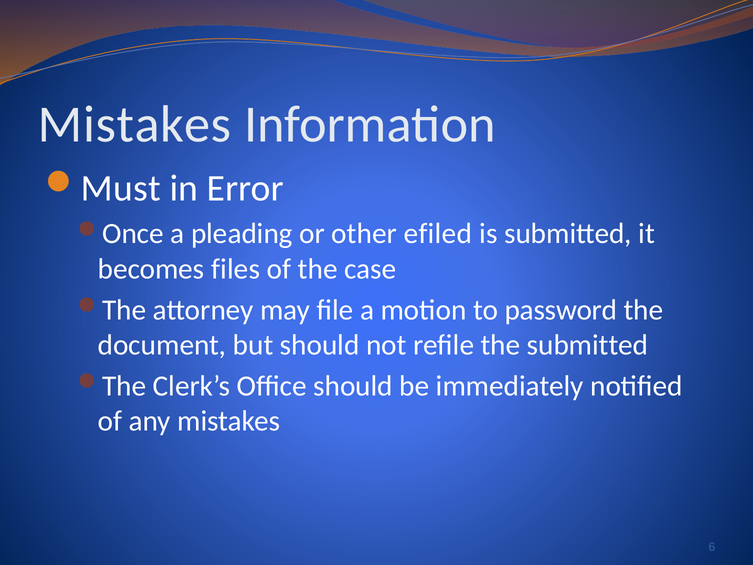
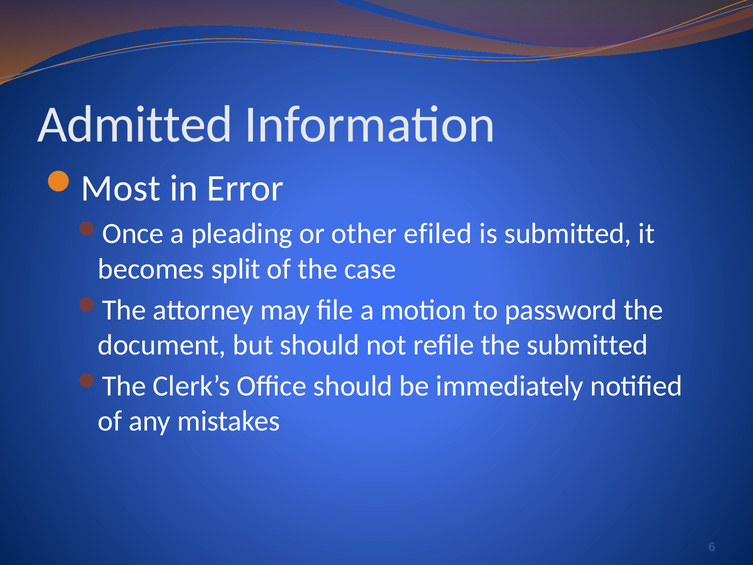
Mistakes: Mistakes -> Admitted (135, 124)
Must: Must -> Most (121, 188)
files: files -> split (236, 269)
